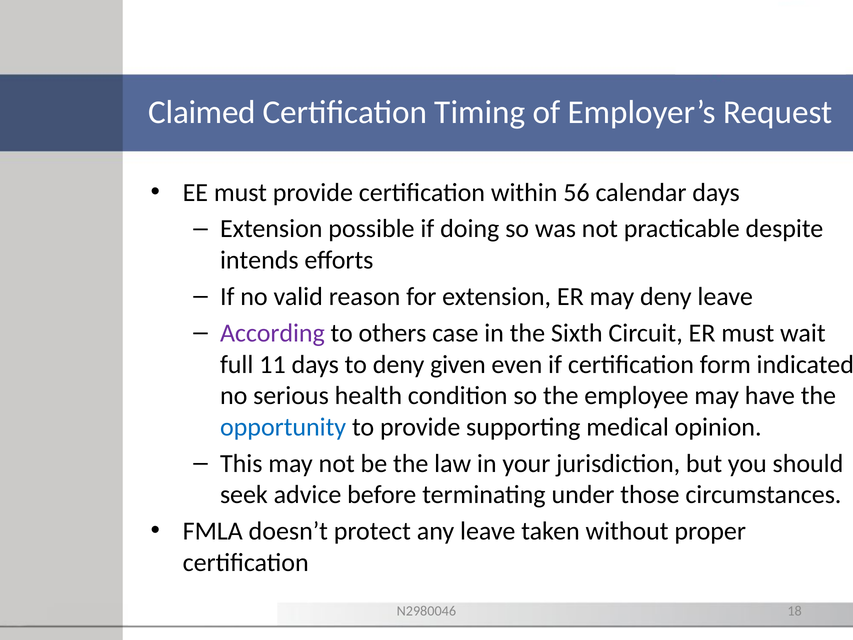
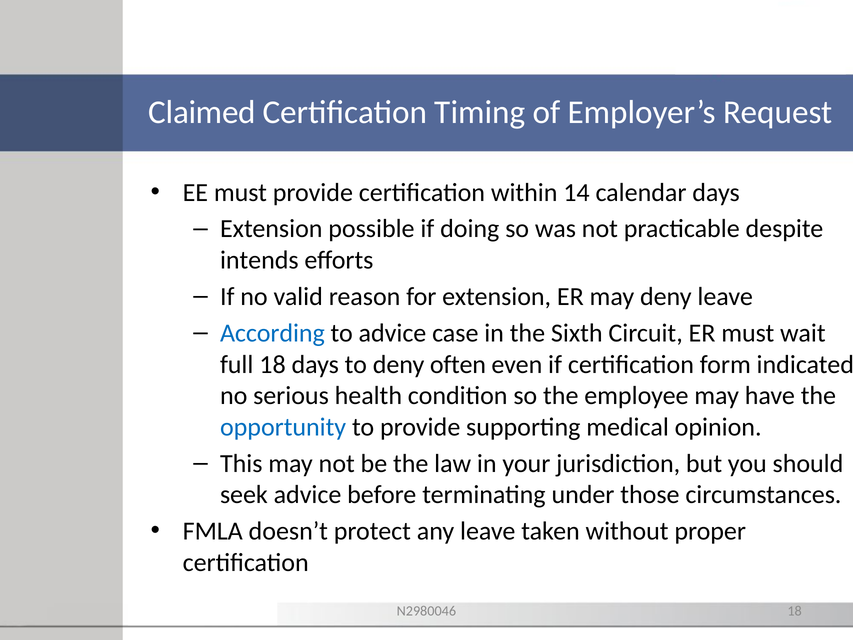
56: 56 -> 14 (576, 192)
According colour: purple -> blue (272, 333)
to others: others -> advice (392, 333)
full 11: 11 -> 18 (273, 364)
given: given -> often (458, 364)
